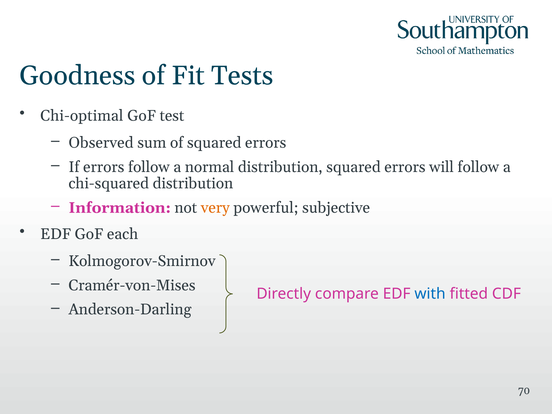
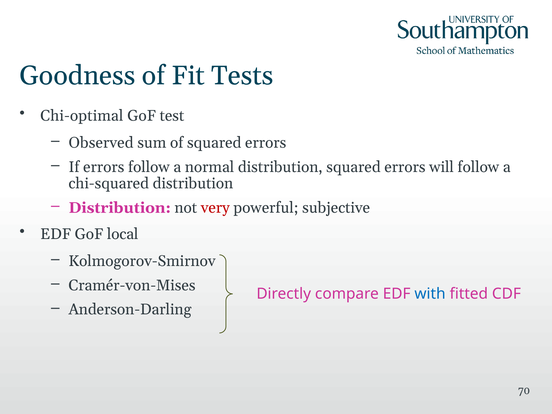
Information: Information -> Distribution (120, 208)
very colour: orange -> red (215, 208)
each: each -> local (123, 234)
